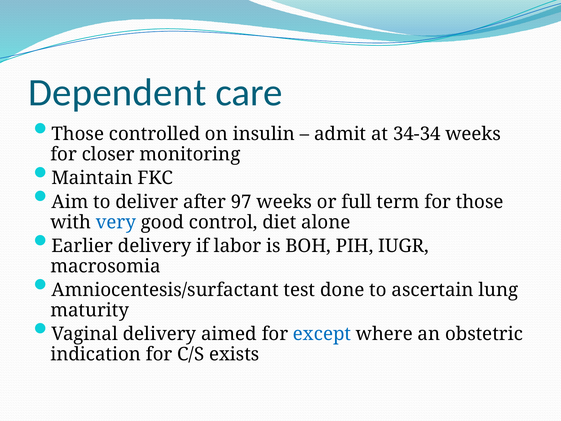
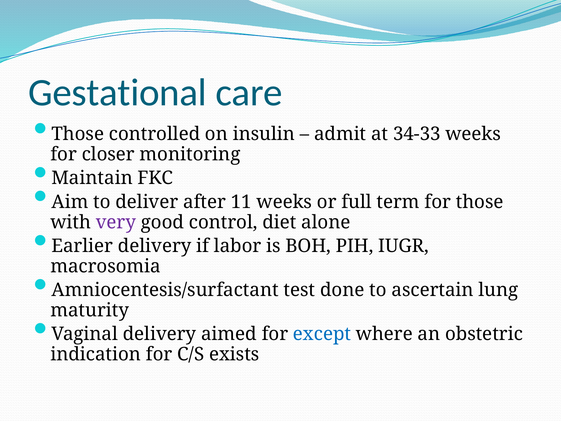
Dependent: Dependent -> Gestational (117, 93)
34-34: 34-34 -> 34-33 (417, 134)
97: 97 -> 11 (241, 202)
very colour: blue -> purple (116, 222)
